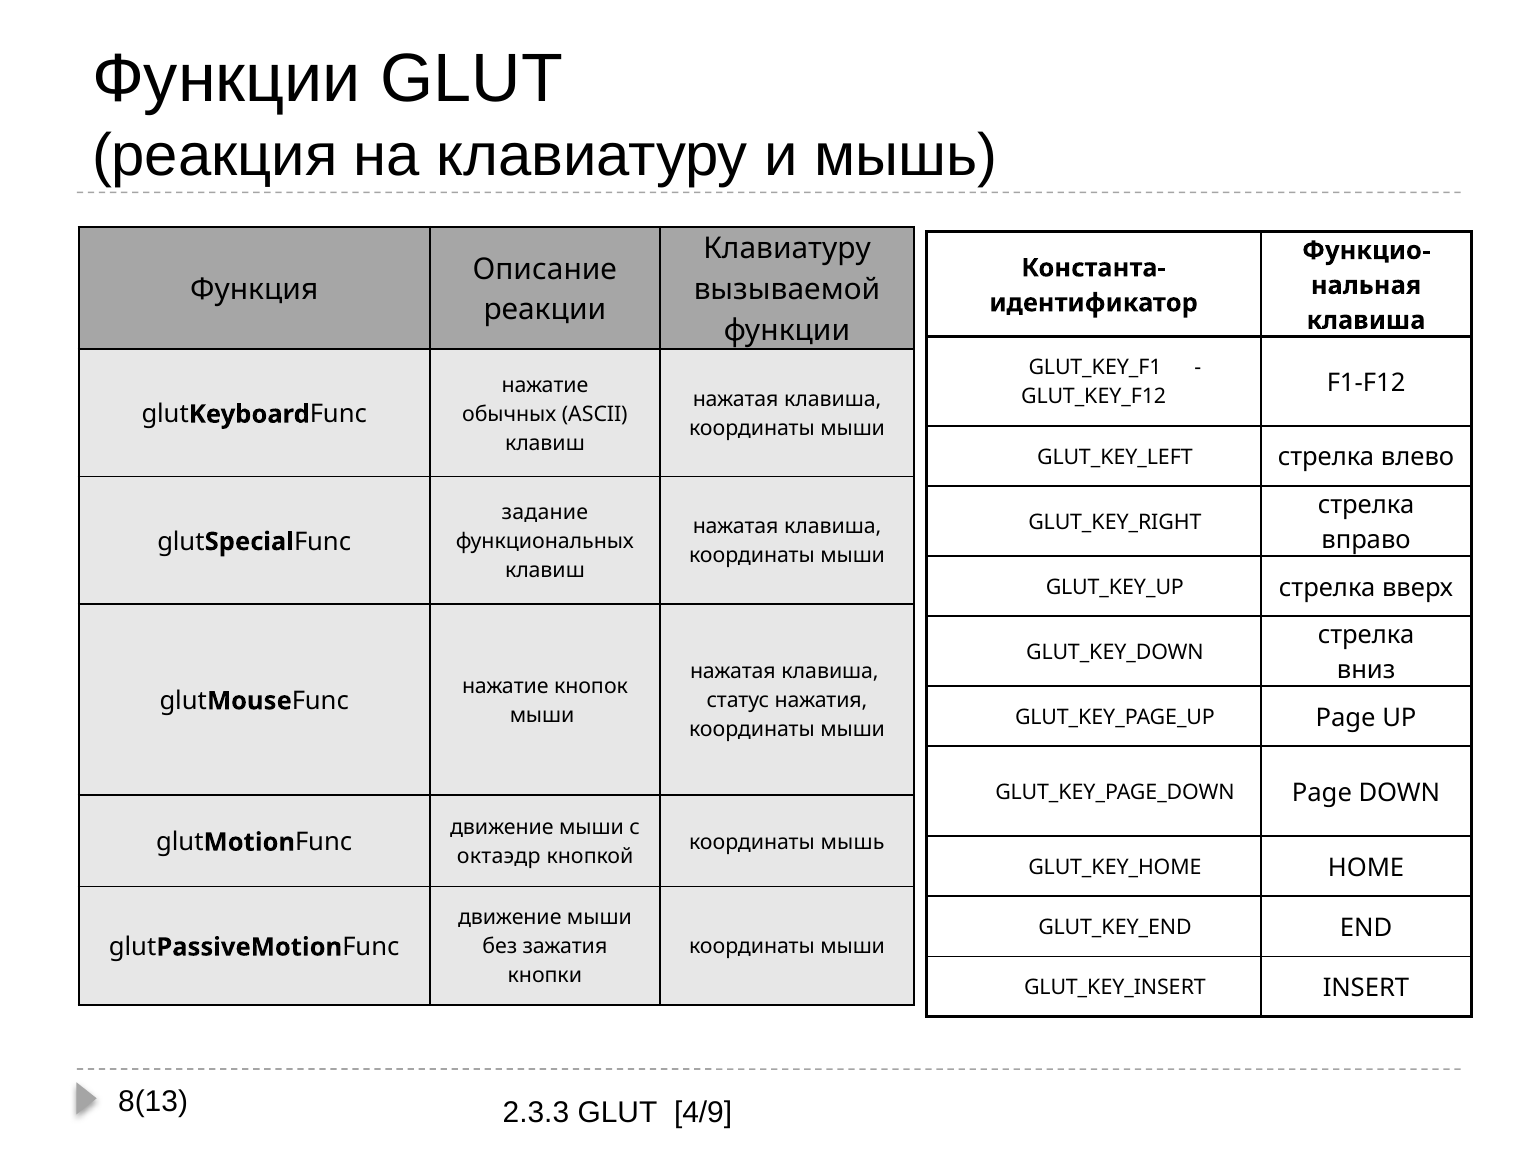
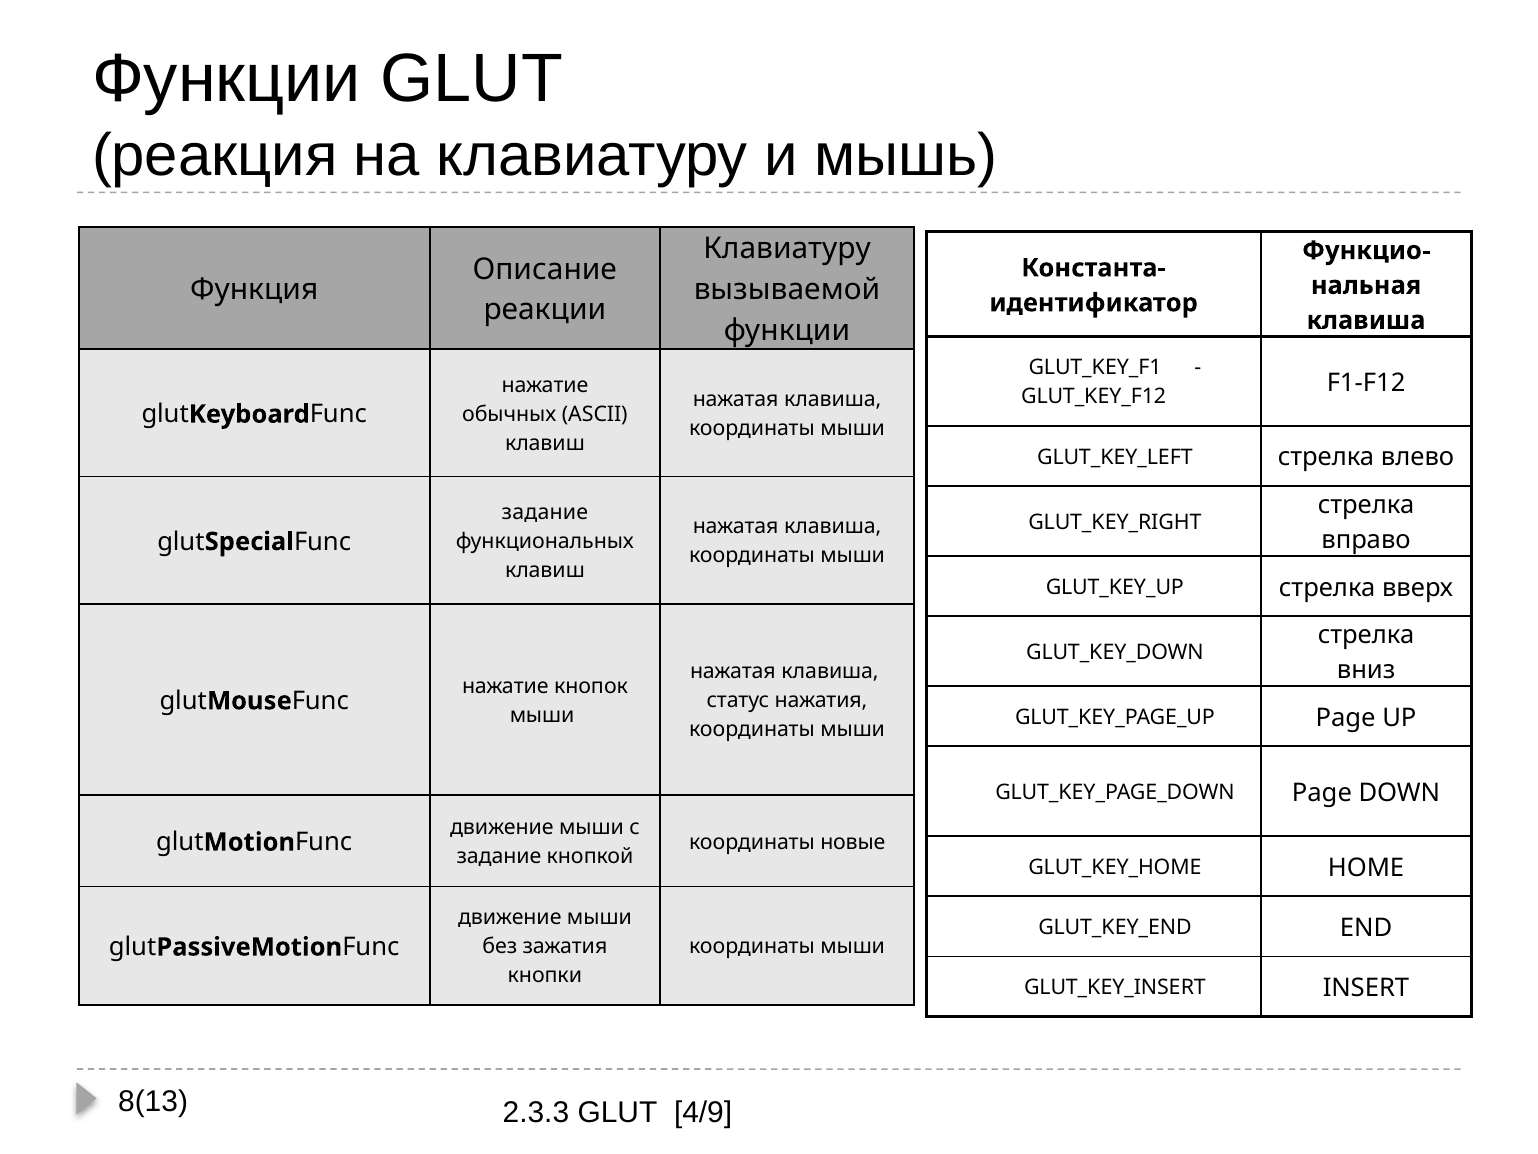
координаты мышь: мышь -> новые (853, 842)
октаэдр: октаэдр -> задание (499, 856)
